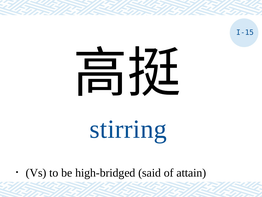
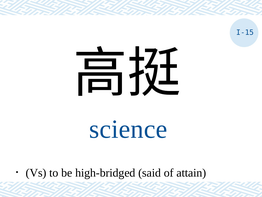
stirring: stirring -> science (128, 129)
